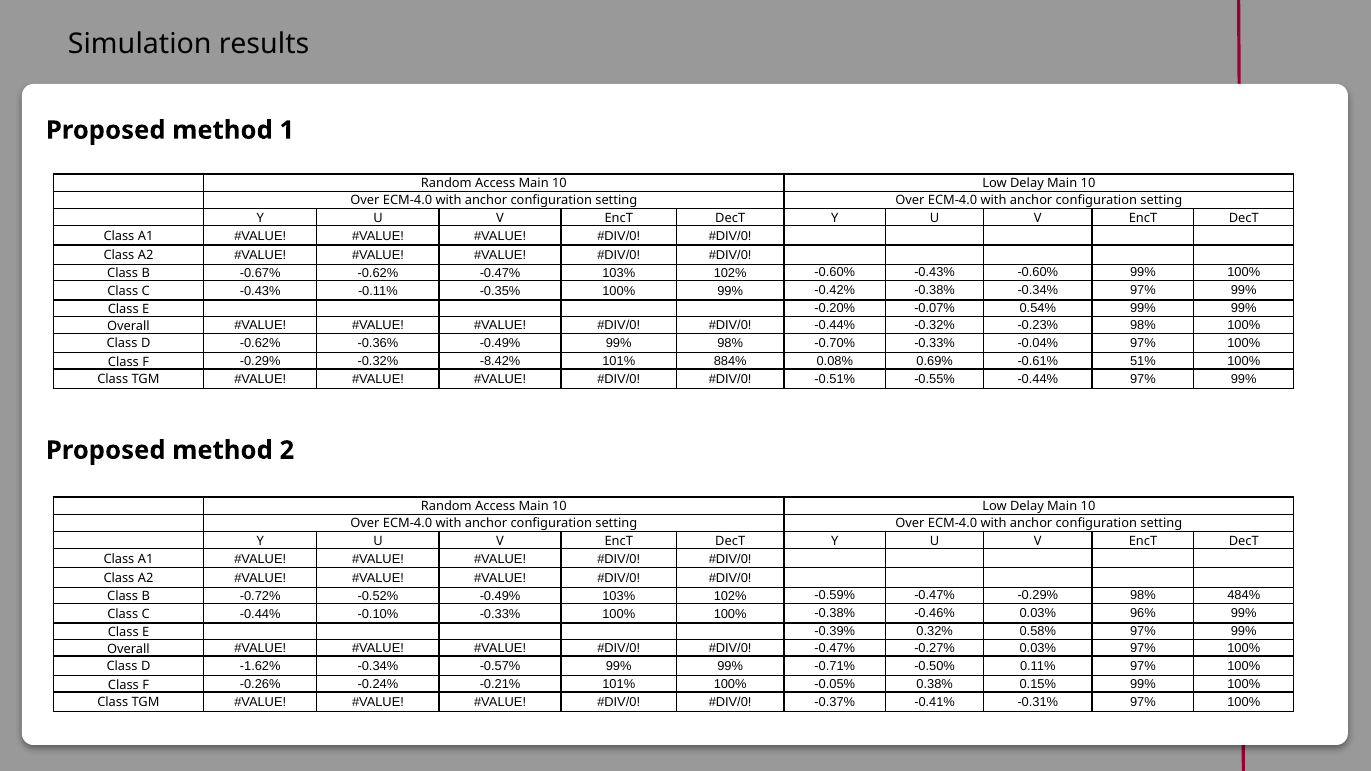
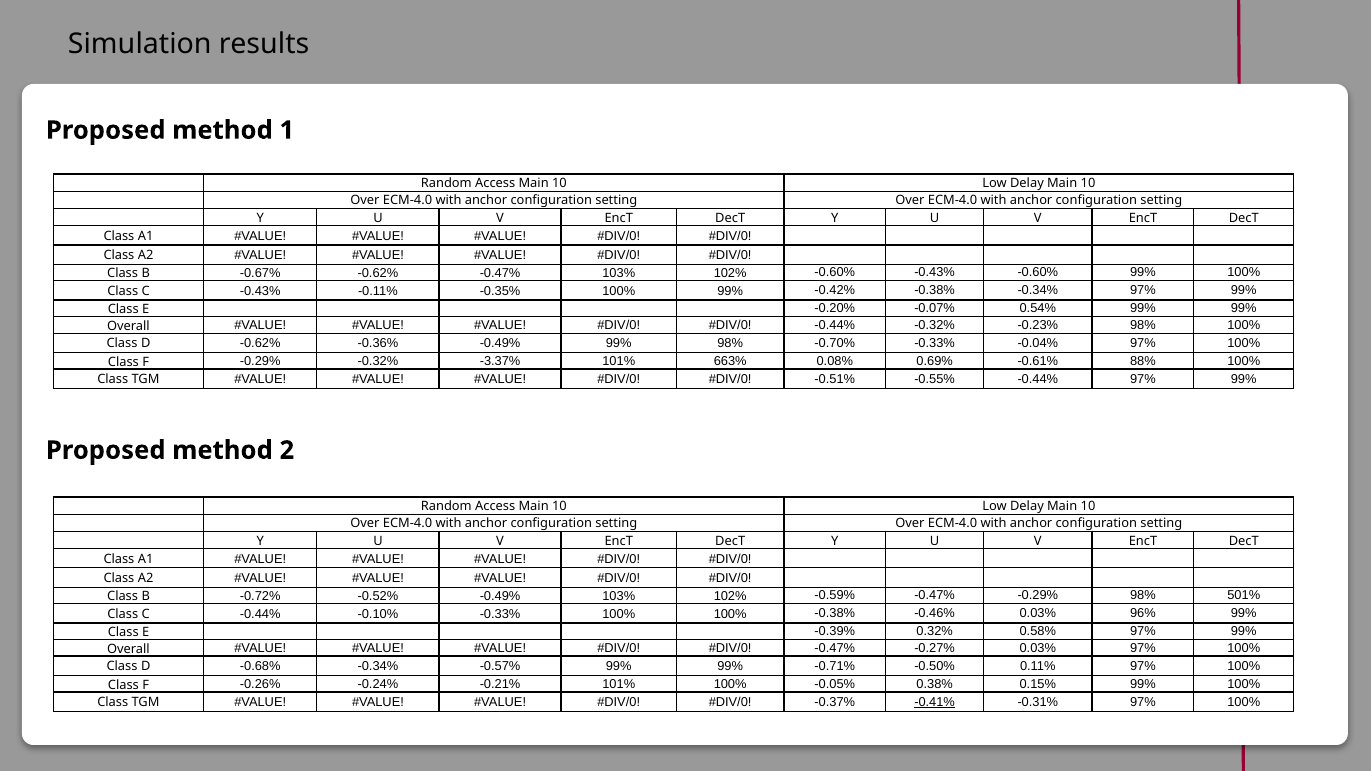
-8.42%: -8.42% -> -3.37% (500, 362)
884%: 884% -> 663% (730, 362)
51%: 51% -> 88% (1143, 361)
484%: 484% -> 501% (1244, 596)
-1.62%: -1.62% -> -0.68% (260, 667)
-0.41% underline: none -> present (935, 702)
